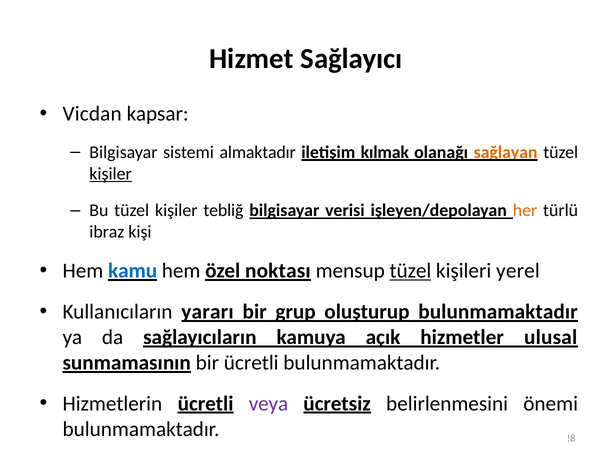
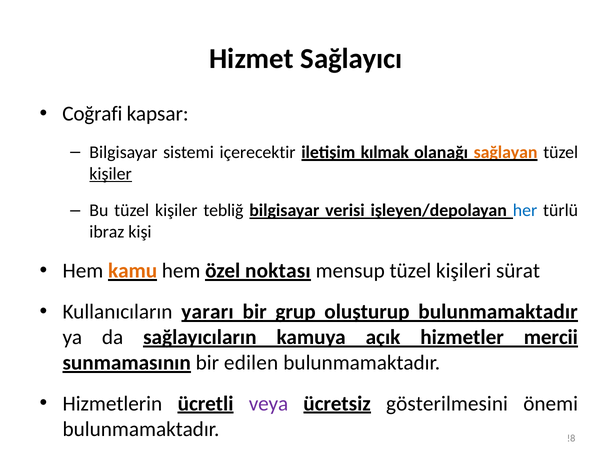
Vicdan: Vicdan -> Coğrafi (92, 114)
almaktadır: almaktadır -> içerecektir (258, 152)
her colour: orange -> blue (525, 211)
kamu colour: blue -> orange (133, 271)
tüzel underline: present -> none (410, 271)
yerel: yerel -> sürat (518, 271)
ulusal: ulusal -> mercii (551, 337)
bir ücretli: ücretli -> edilen (251, 363)
belirlenmesini: belirlenmesini -> gösterilmesini (447, 404)
